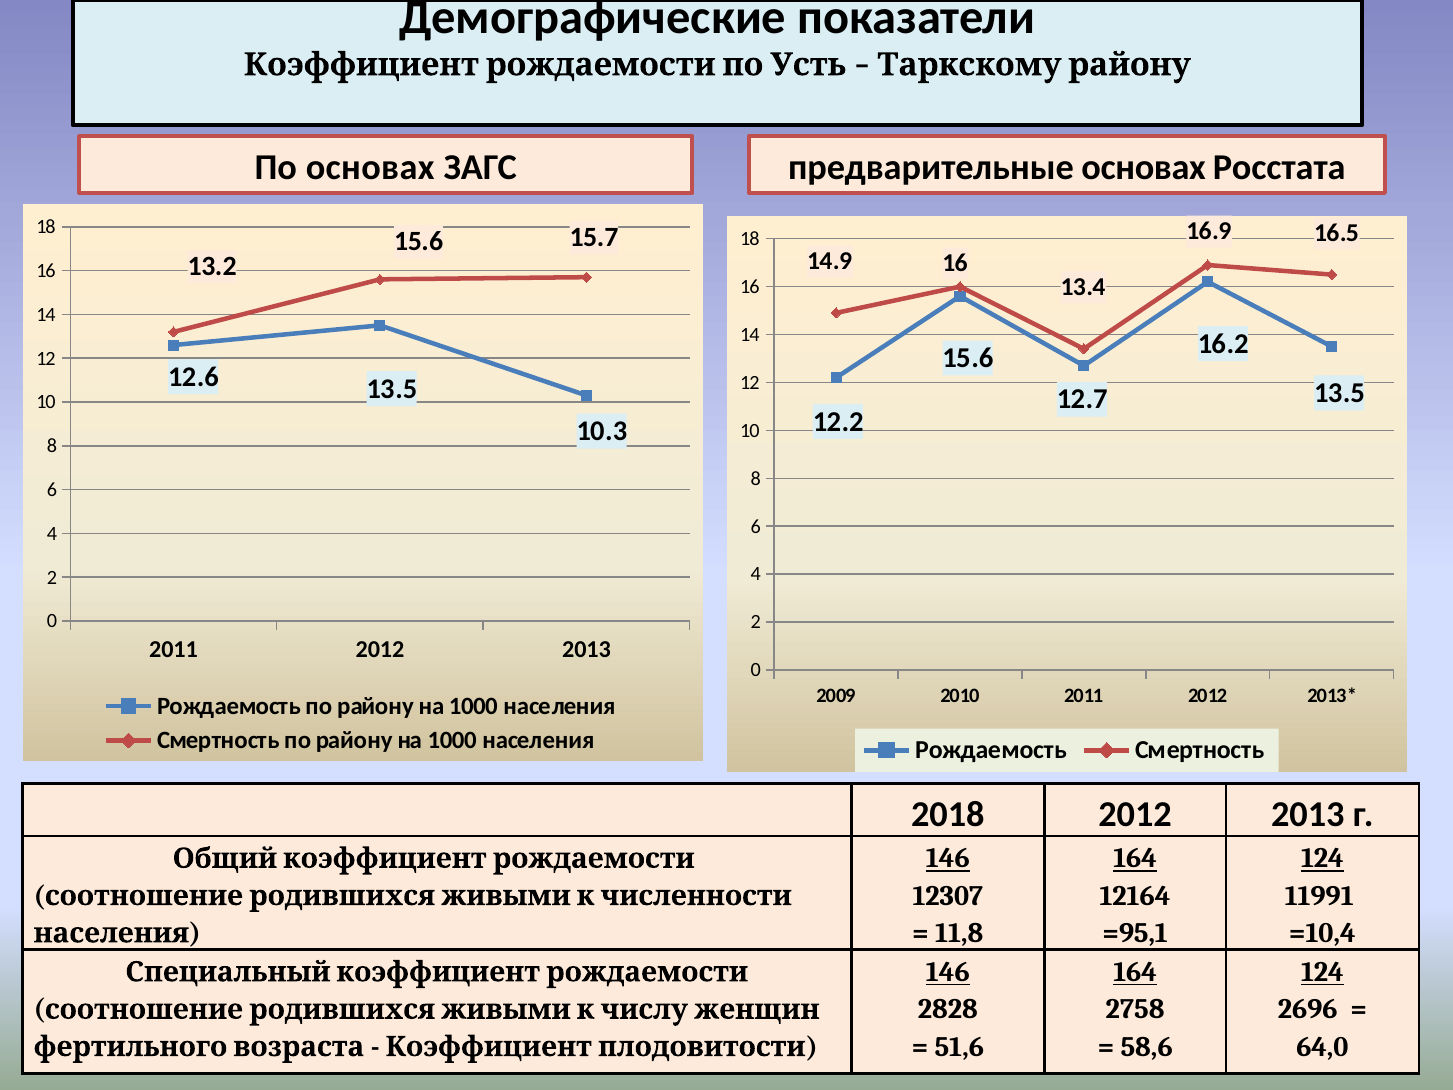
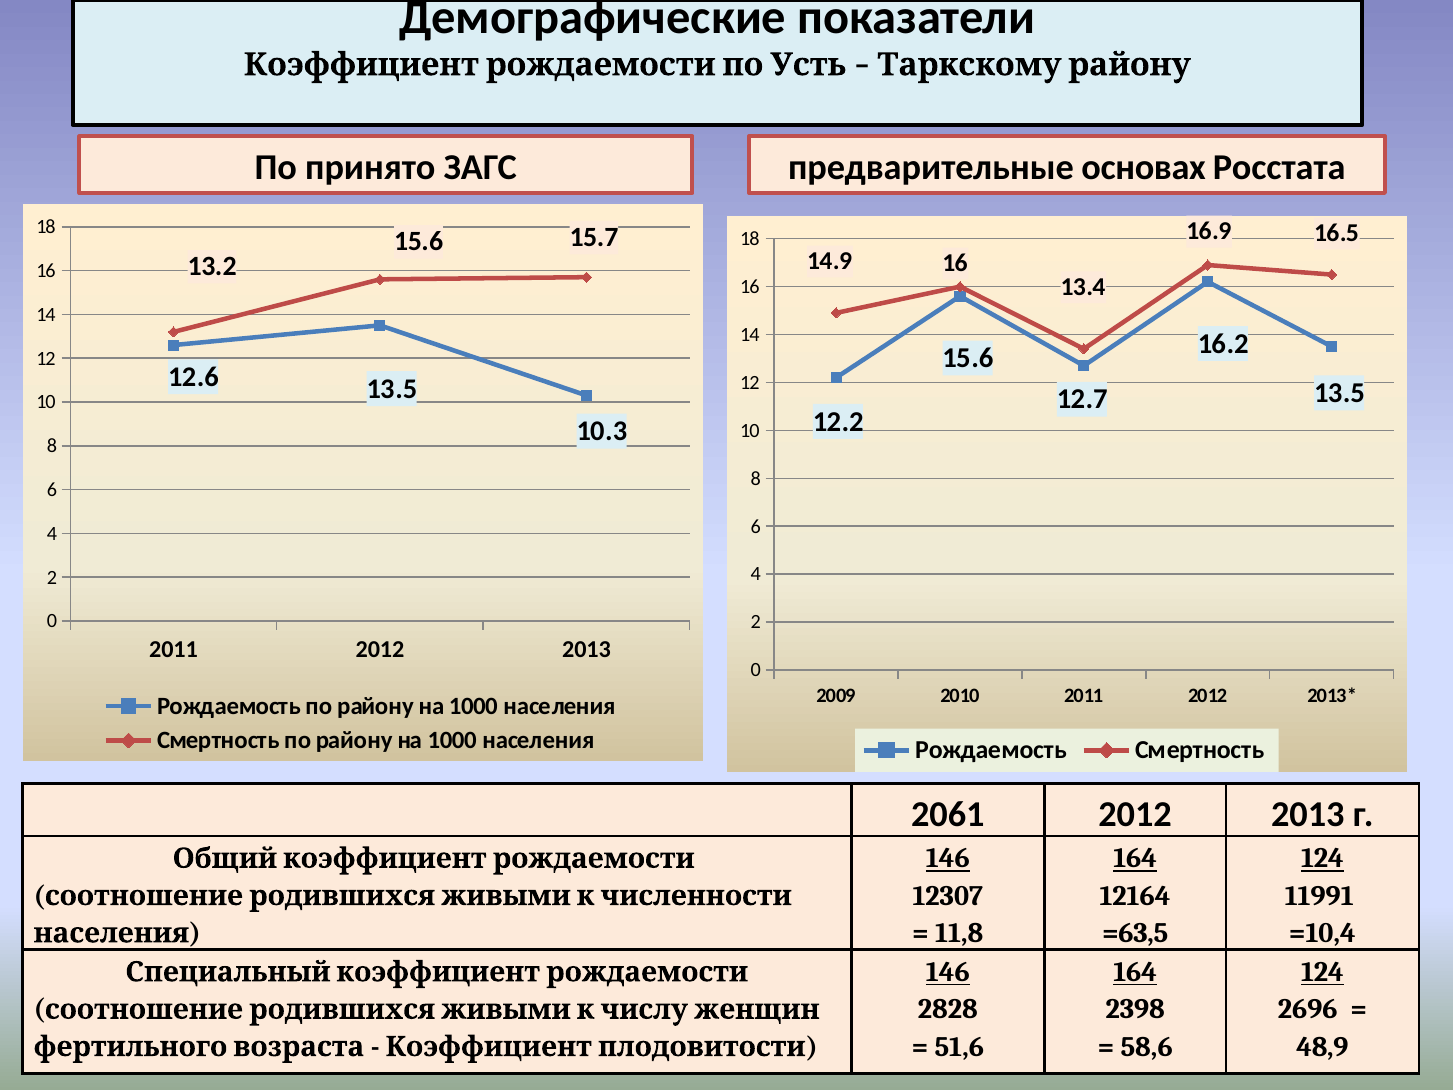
По основах: основах -> принято (370, 168)
2018: 2018 -> 2061 (948, 814)
=95,1: =95,1 -> =63,5 (1135, 933)
2758: 2758 -> 2398 (1135, 1009)
64,0: 64,0 -> 48,9 (1322, 1047)
